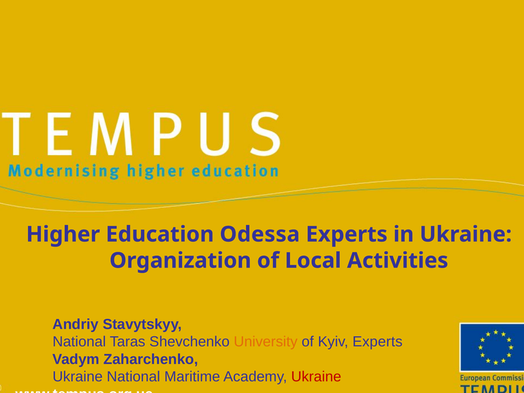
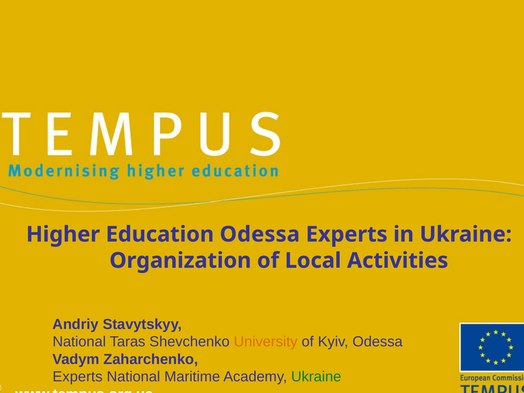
Kyiv Experts: Experts -> Odessa (378, 342)
Ukraine: Ukraine -> Experts (78, 377)
Ukraine colour: red -> green (316, 377)
